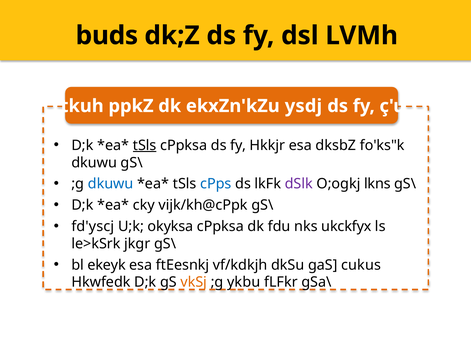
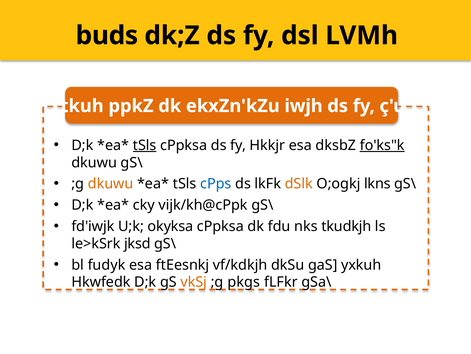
ysdj: ysdj -> iwjh (304, 106)
fo'ks"k underline: none -> present (382, 145)
dkuwu colour: blue -> orange (111, 184)
dSlk colour: purple -> orange (299, 184)
fd'yscj: fd'yscj -> fd'iwjk (93, 226)
ukckfyx: ukckfyx -> tkudkjh (346, 226)
jkgr: jkgr -> jksd (137, 243)
ekeyk: ekeyk -> fudyk (107, 264)
cukus: cukus -> yxkuh (361, 264)
ykbu: ykbu -> pkgs (244, 282)
